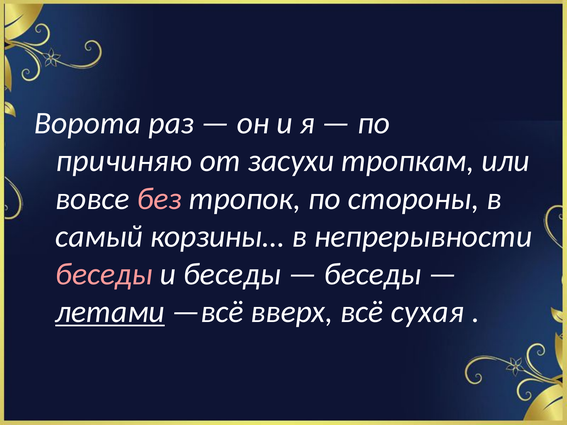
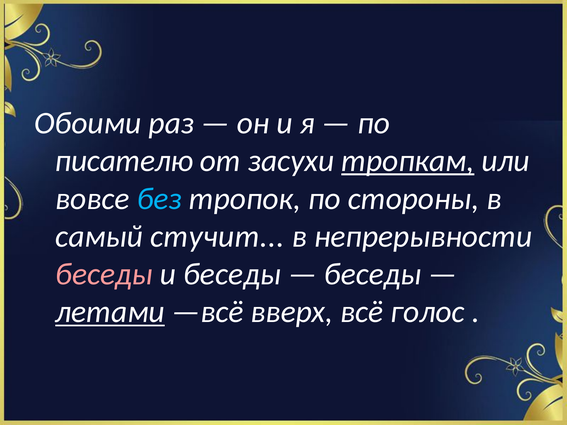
Ворота: Ворота -> Обоими (88, 123)
причиняю: причиняю -> писателю (124, 161)
тропкам underline: none -> present (408, 161)
без colour: pink -> light blue (159, 199)
корзины: корзины -> стучит (217, 237)
сухая: сухая -> голос (428, 312)
